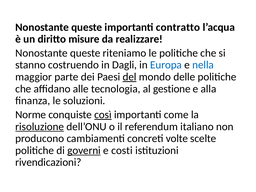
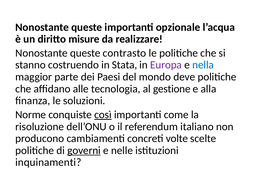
contratto: contratto -> opzionale (178, 27)
riteniamo: riteniamo -> contrasto (124, 53)
Dagli: Dagli -> Stata (125, 65)
Europa colour: blue -> purple (166, 65)
del underline: present -> none (130, 77)
delle: delle -> deve (184, 77)
risoluzione underline: present -> none (40, 127)
costi: costi -> nelle (122, 150)
rivendicazioni: rivendicazioni -> inquinamenti (48, 162)
